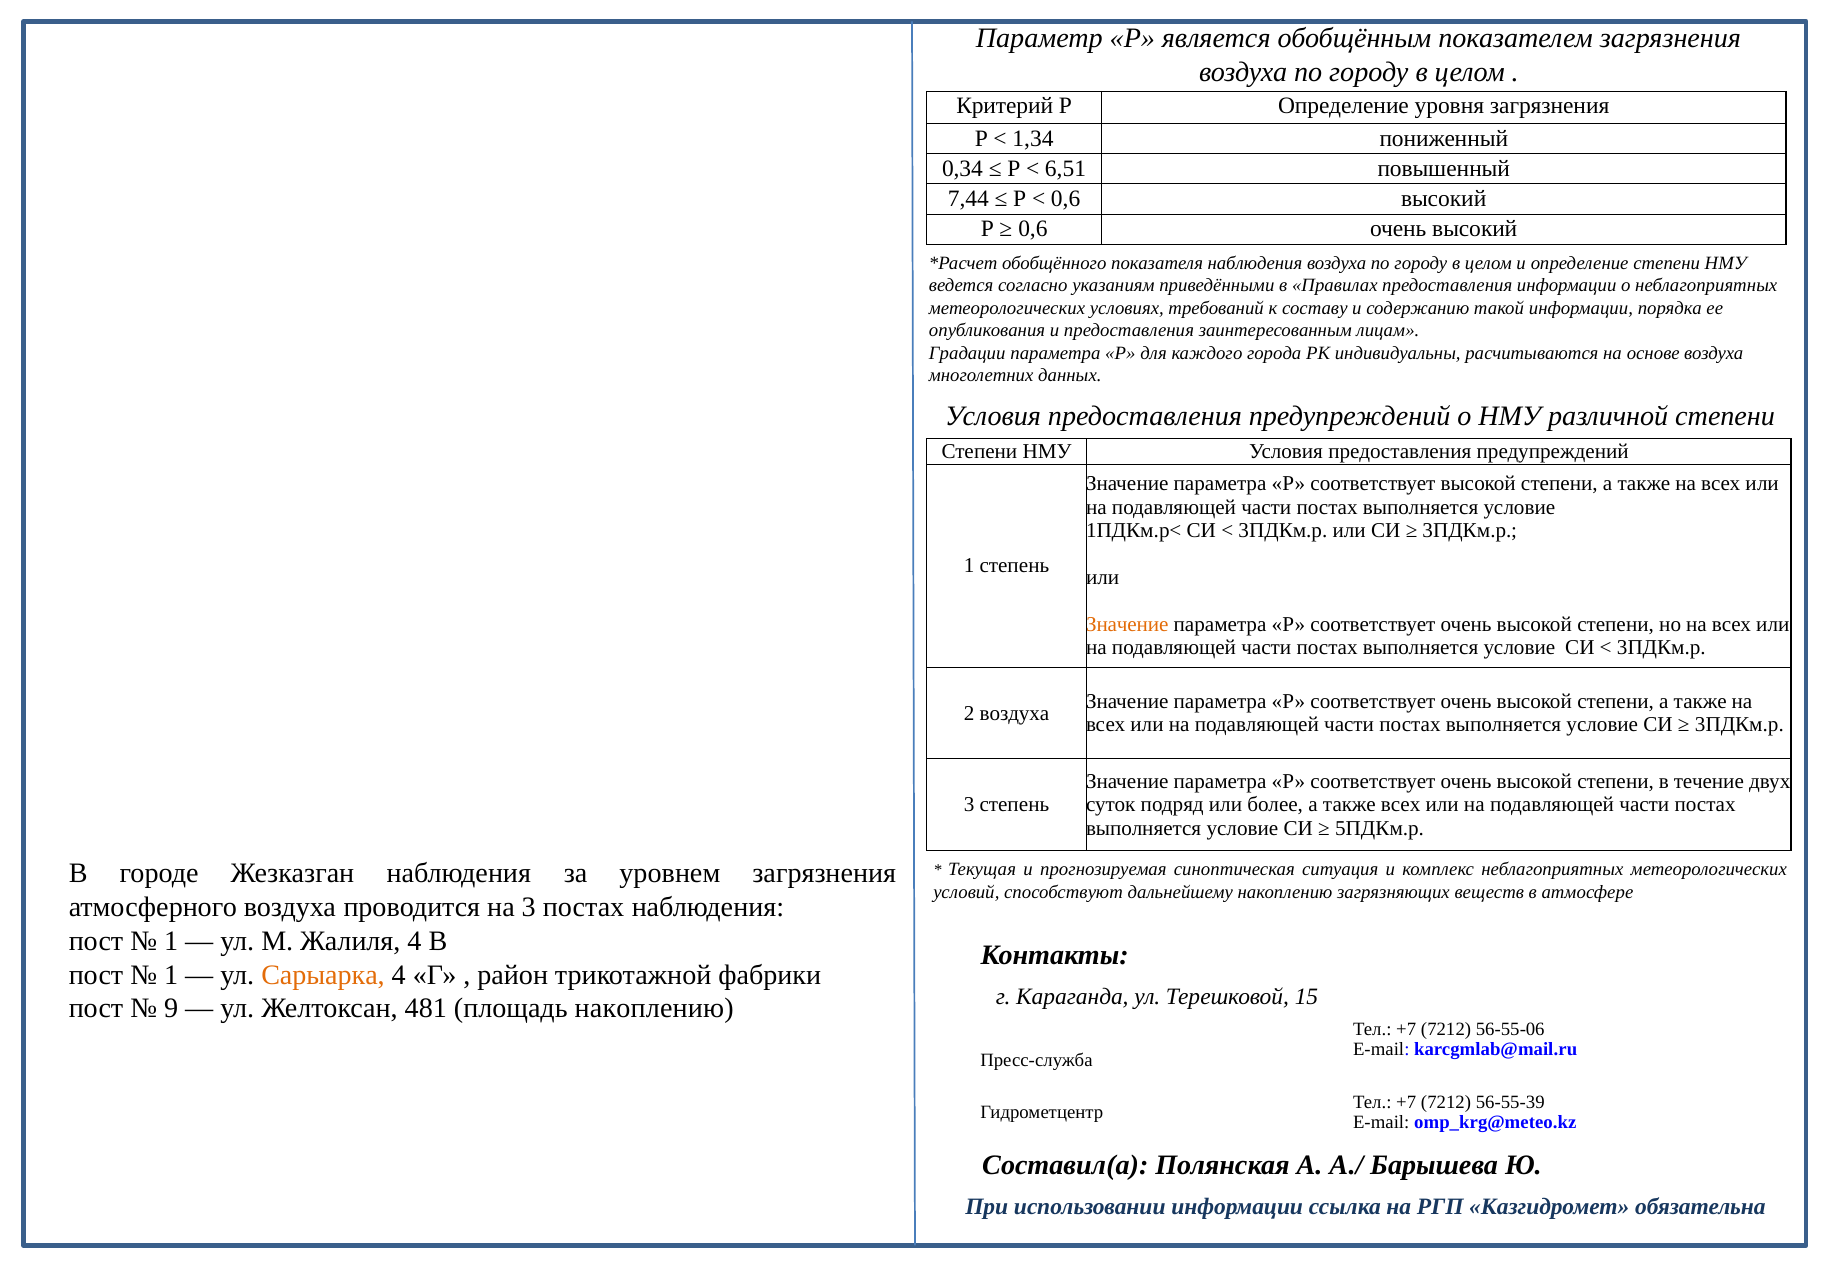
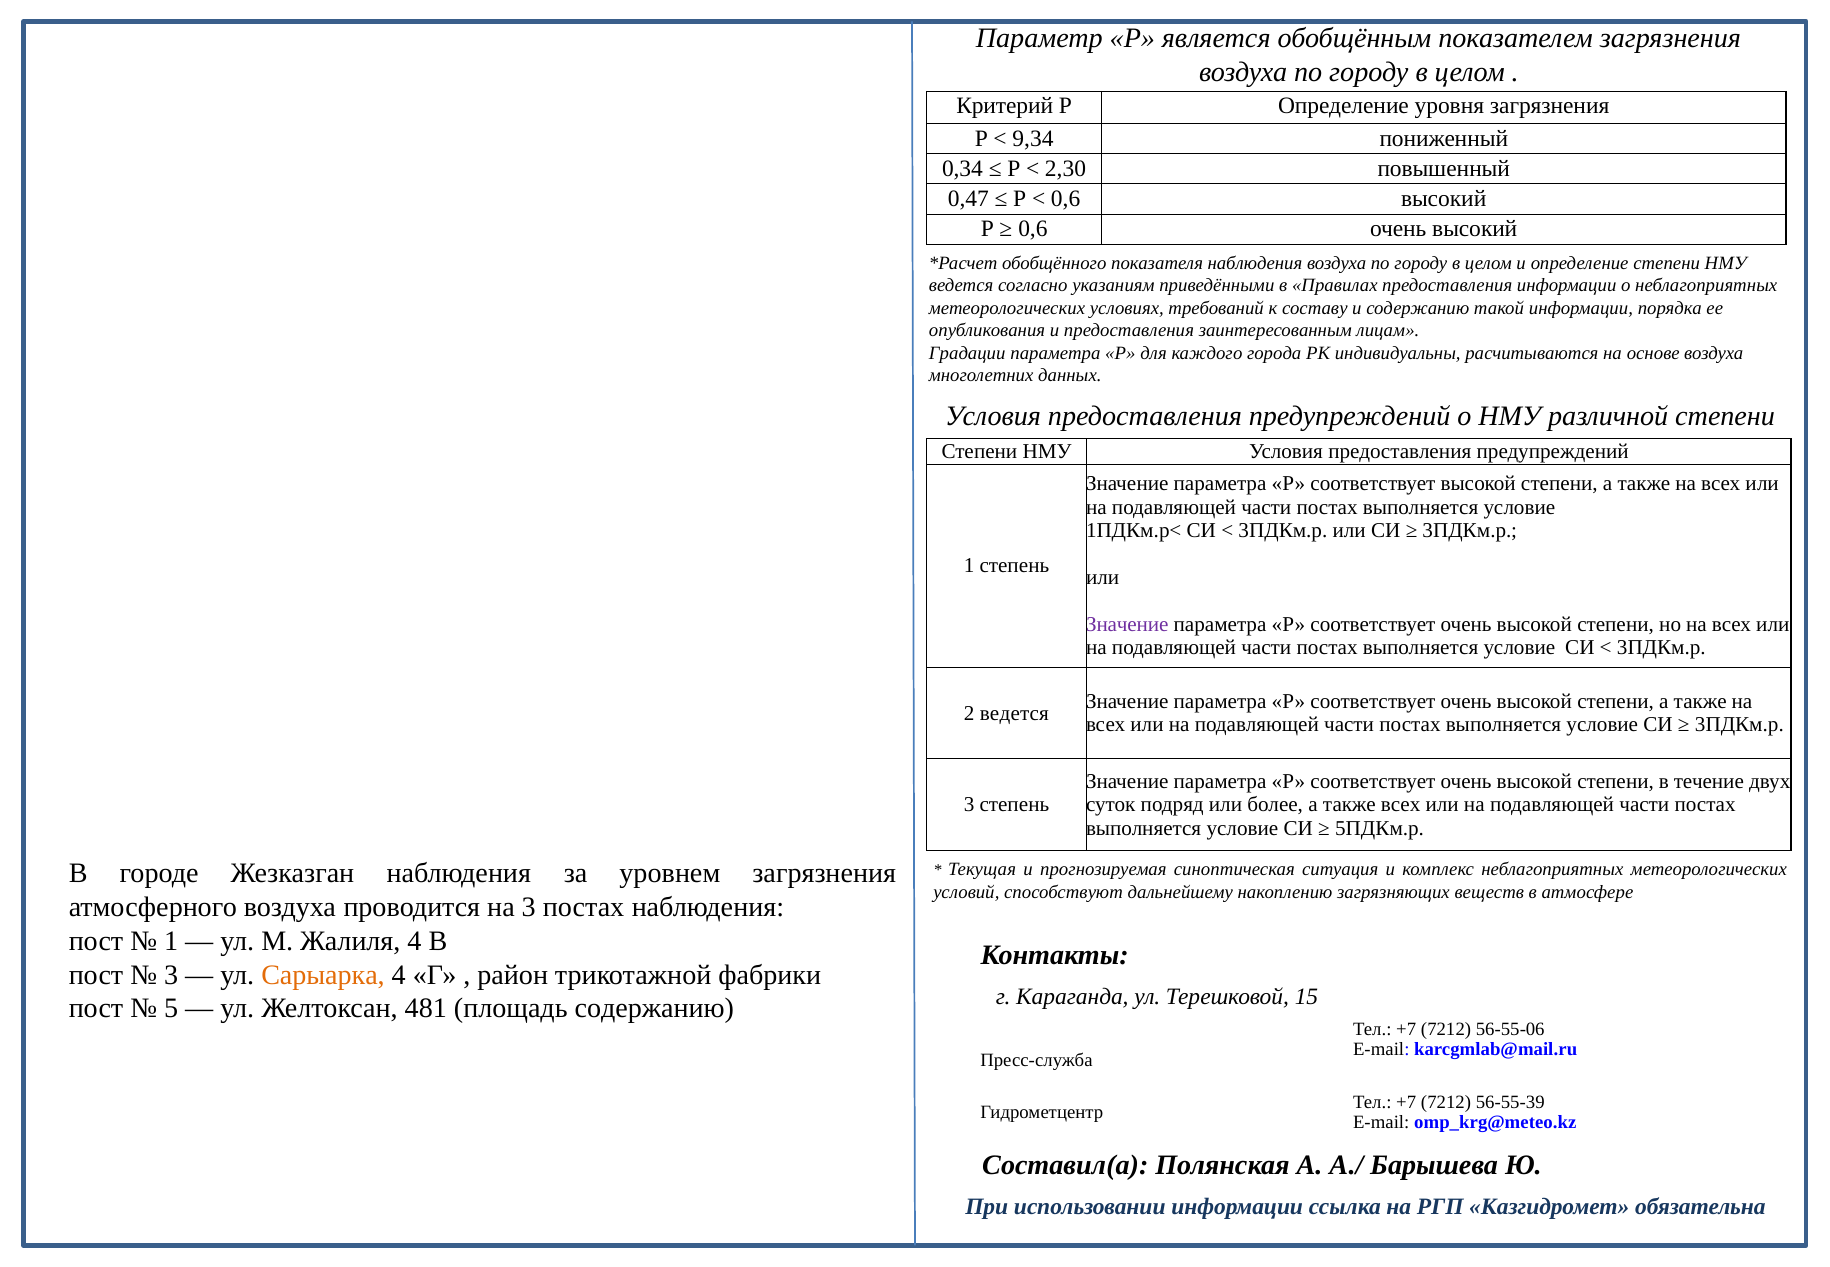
1,34: 1,34 -> 9,34 (1033, 138)
6,51: 6,51 -> 2,30 (1065, 169)
7,44: 7,44 -> 0,47 (968, 199)
Значение colour: orange -> purple (1127, 624)
2 воздуха: воздуха -> ведется (1014, 713)
1: 1 -> 3 (171, 975)
9: 9 -> 5 (171, 1008)
площадь накоплению: накоплению -> содержанию (654, 1008)
